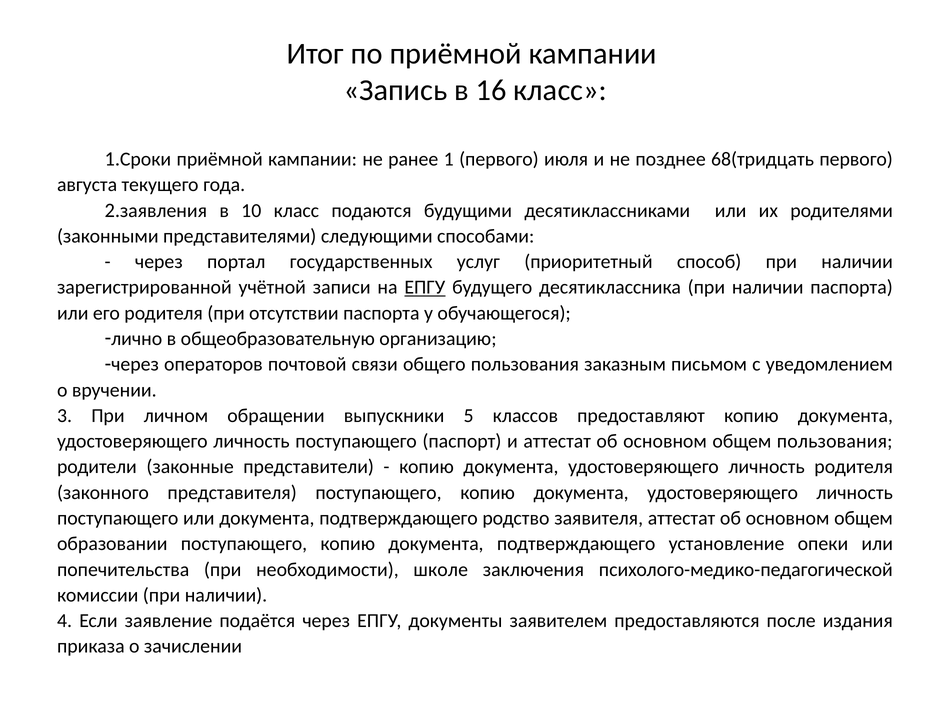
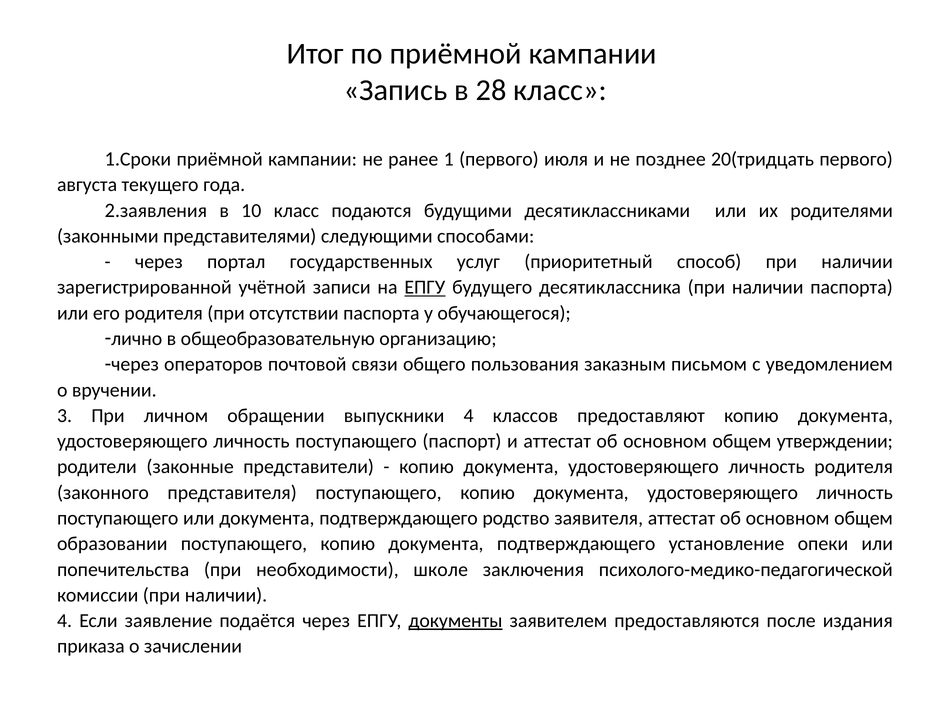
16: 16 -> 28 (491, 90)
68(тридцать: 68(тридцать -> 20(тридцать (763, 159)
выпускники 5: 5 -> 4 (469, 416)
общем пользования: пользования -> утверждении (835, 441)
документы underline: none -> present (455, 621)
